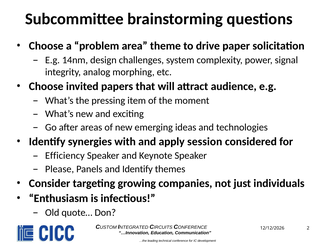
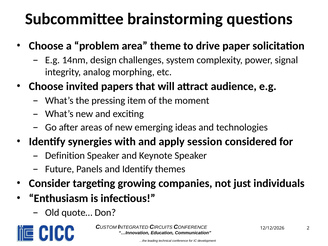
Efficiency: Efficiency -> Definition (65, 156)
Please: Please -> Future (60, 169)
